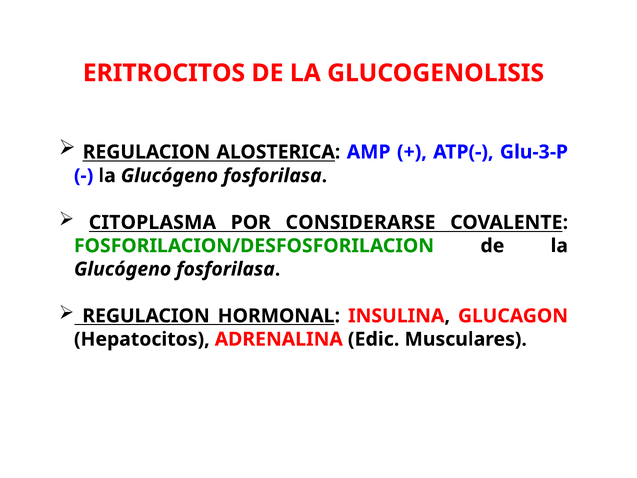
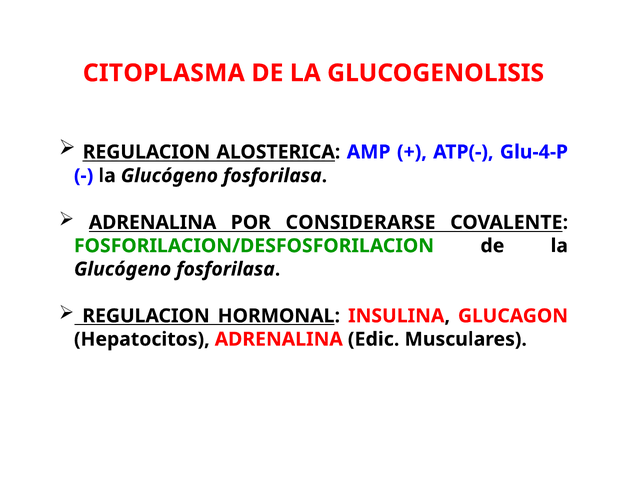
ERITROCITOS: ERITROCITOS -> CITOPLASMA (164, 73)
Glu-3-P: Glu-3-P -> Glu-4-P (534, 152)
CITOPLASMA: CITOPLASMA -> ADRENALINA (153, 222)
